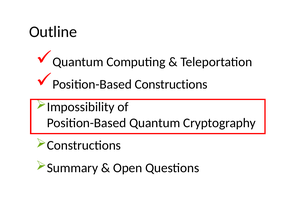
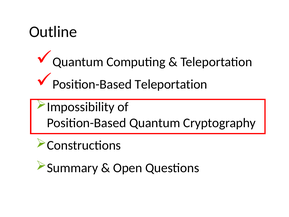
Position-Based Constructions: Constructions -> Teleportation (171, 84)
